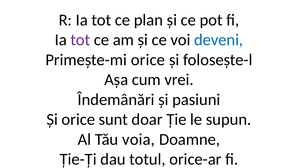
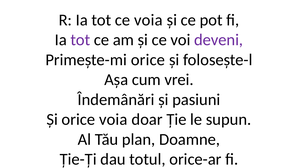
ce plan: plan -> voia (148, 20)
deveni colour: blue -> purple (219, 40)
orice sunt: sunt -> voia (113, 119)
voia: voia -> plan (139, 139)
